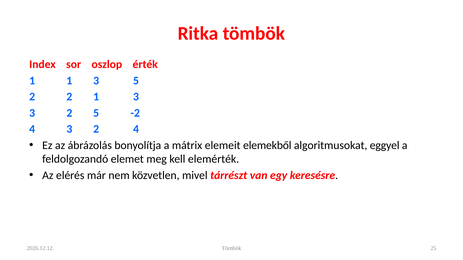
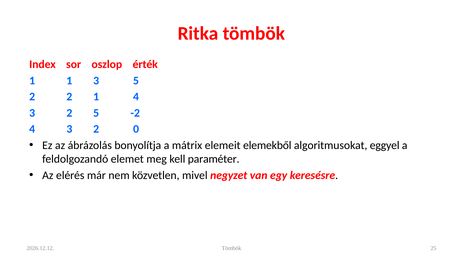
2 1 3: 3 -> 4 (136, 97)
2 4: 4 -> 0 (136, 129)
elemérték: elemérték -> paraméter (214, 159)
tárrészt: tárrészt -> negyzet (229, 176)
